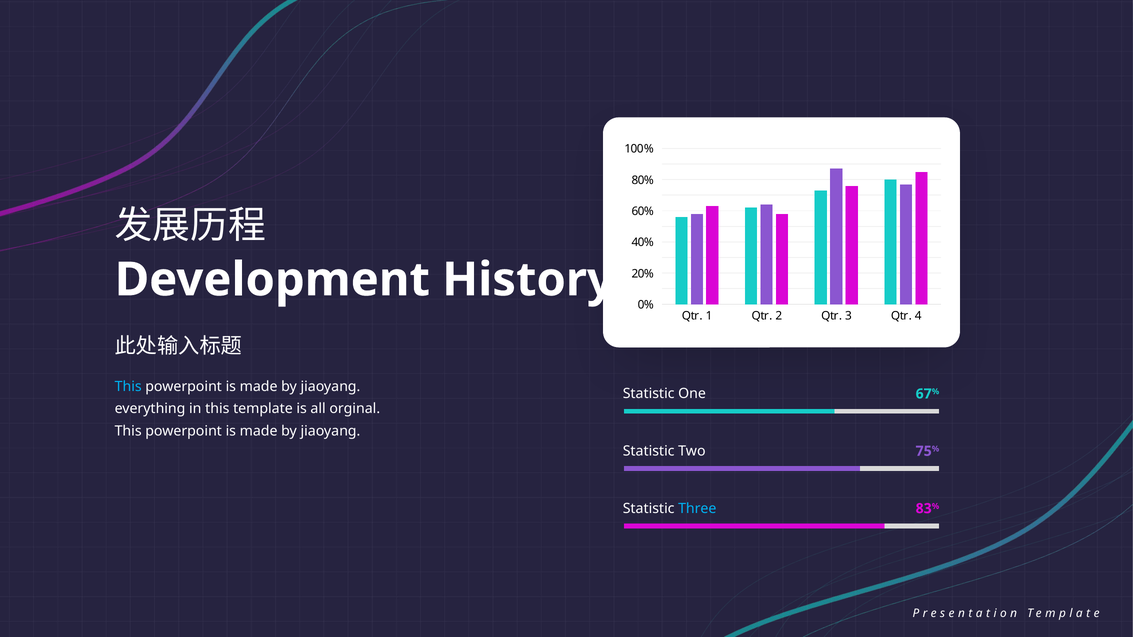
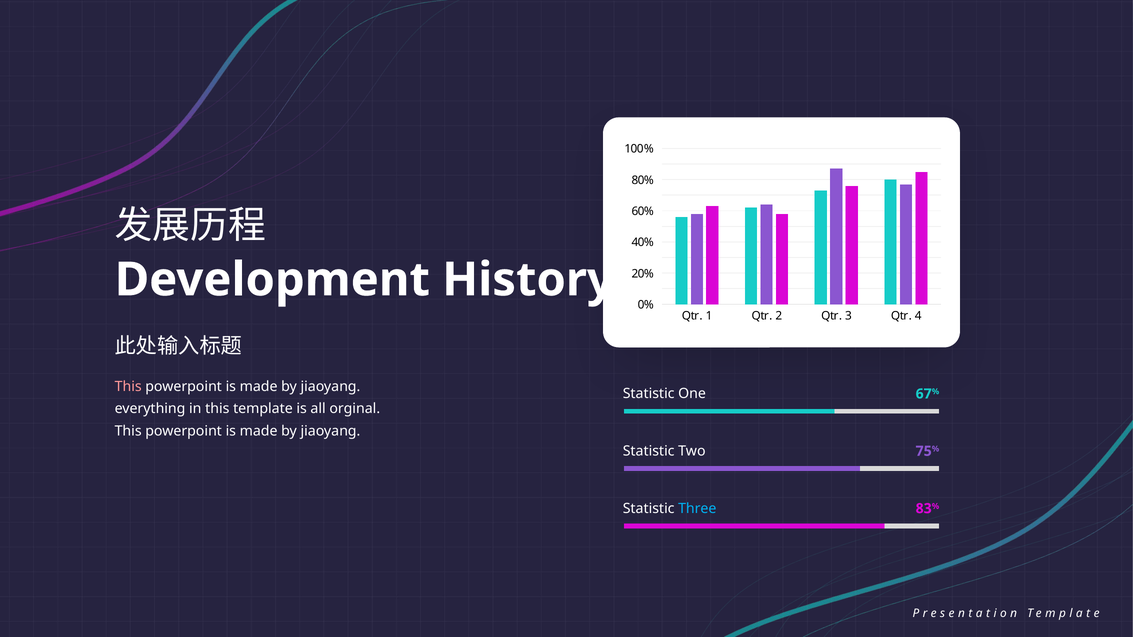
This colour: light blue -> pink (128, 387)
